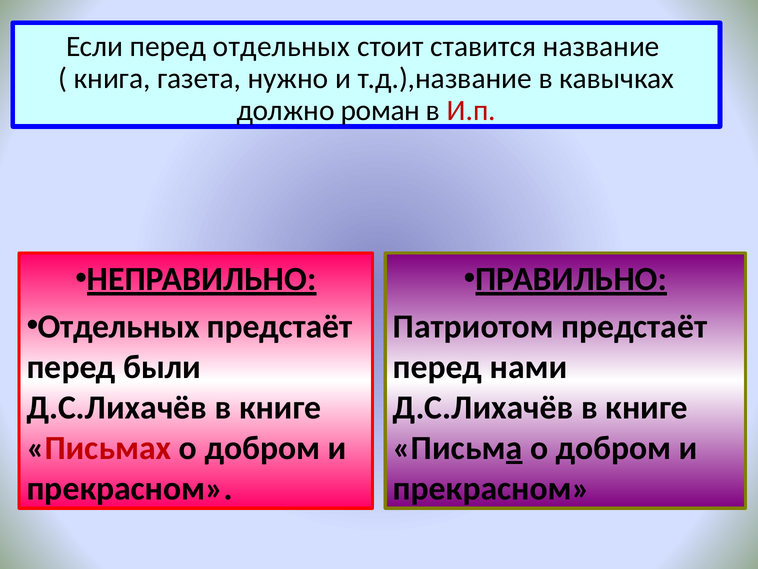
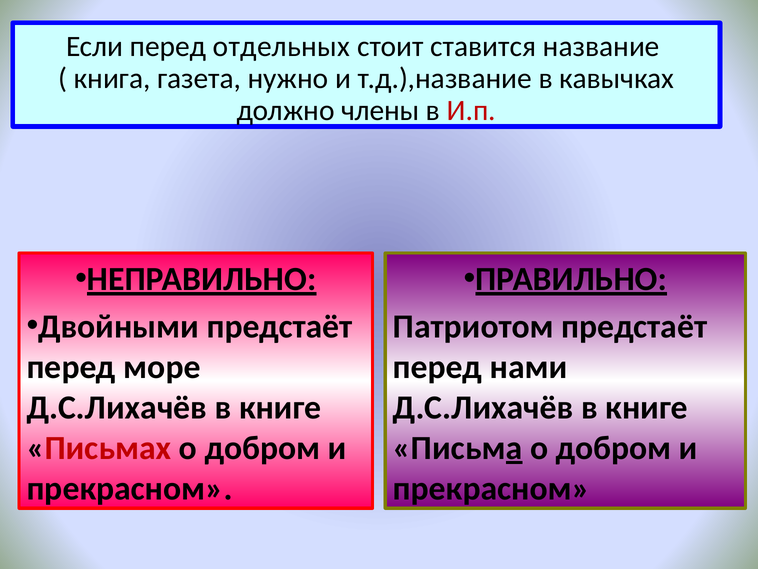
роман: роман -> члены (380, 110)
Отдельных: Отдельных -> Двойными (119, 326)
были: были -> море (162, 367)
